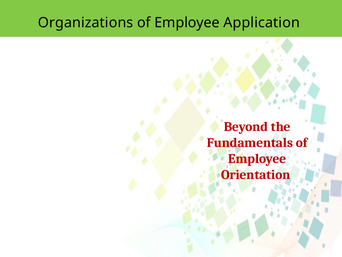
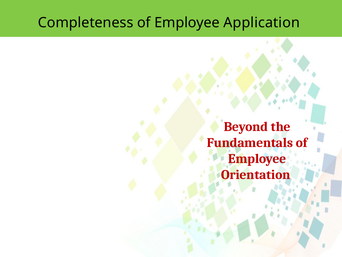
Organizations: Organizations -> Completeness (86, 23)
